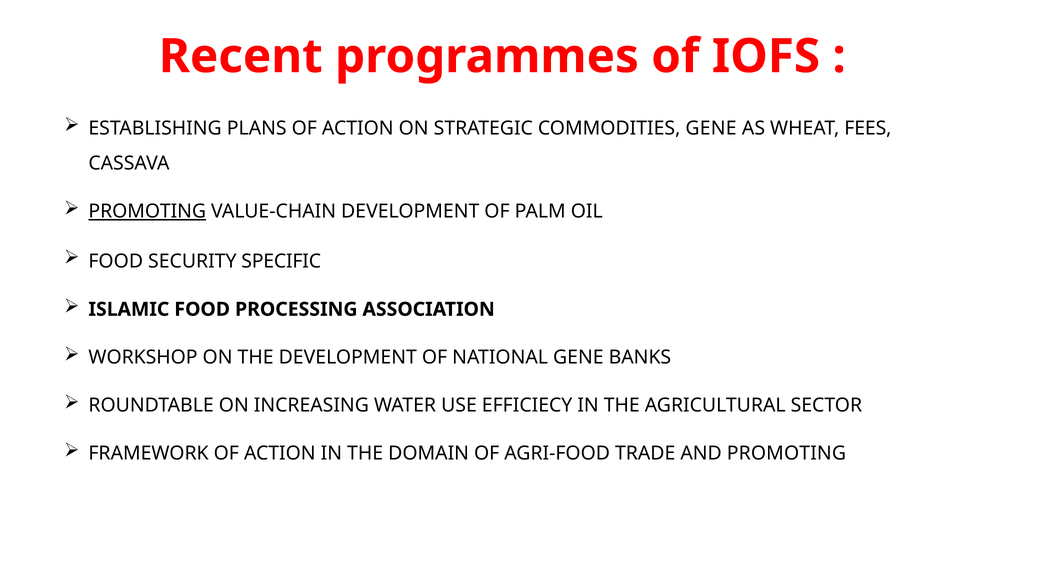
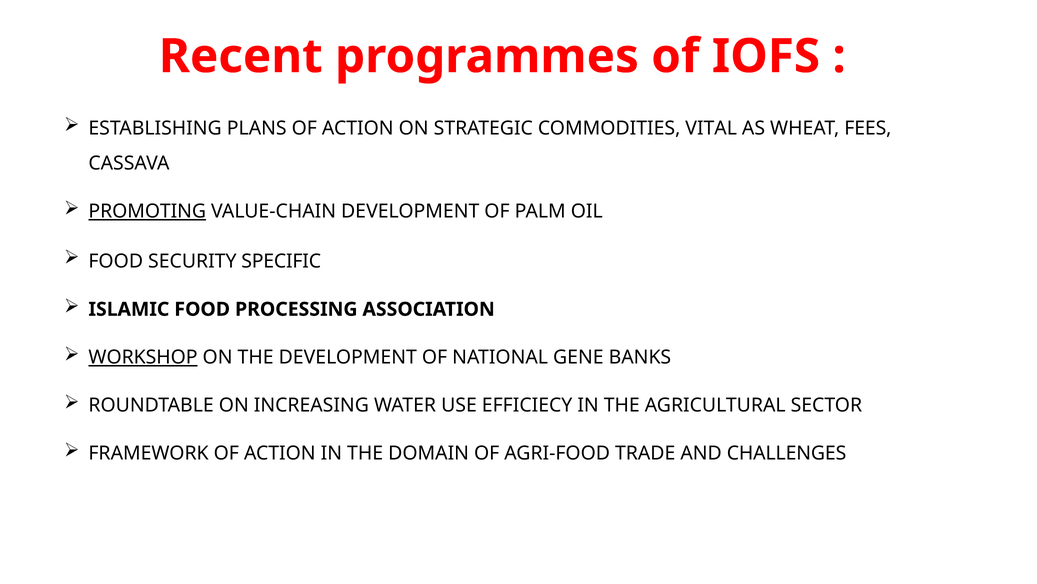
COMMODITIES GENE: GENE -> VITAL (711, 128)
WORKSHOP underline: none -> present (143, 357)
AND PROMOTING: PROMOTING -> CHALLENGES (787, 453)
